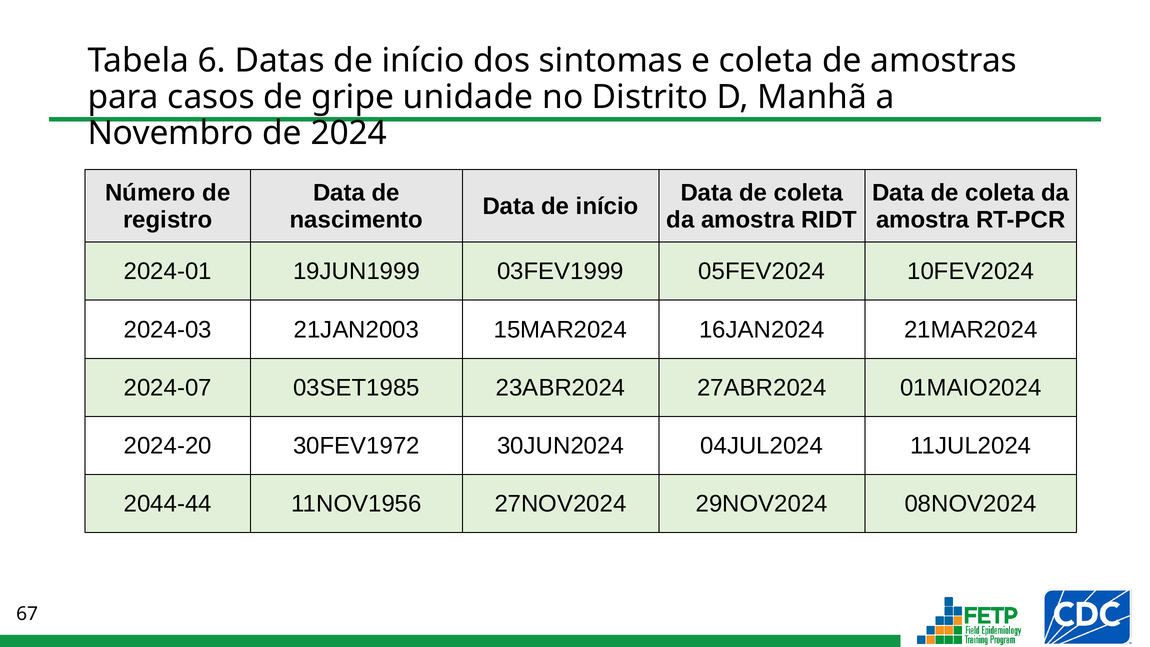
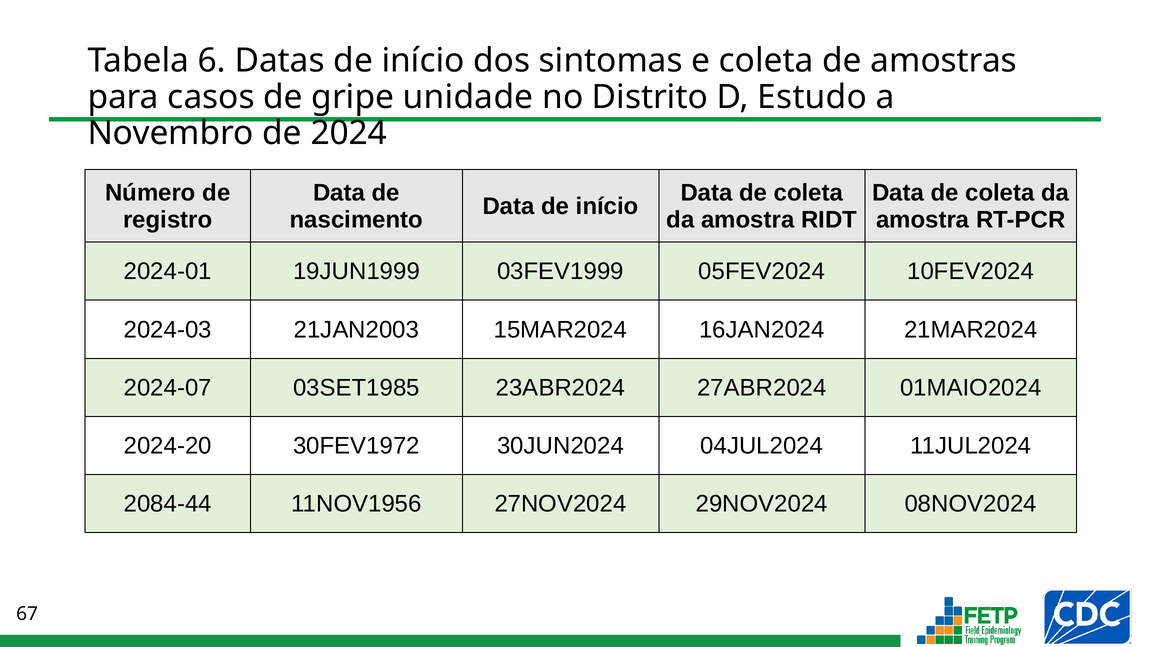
Manhã: Manhã -> Estudo (812, 97)
2044-44: 2044-44 -> 2084-44 (168, 504)
